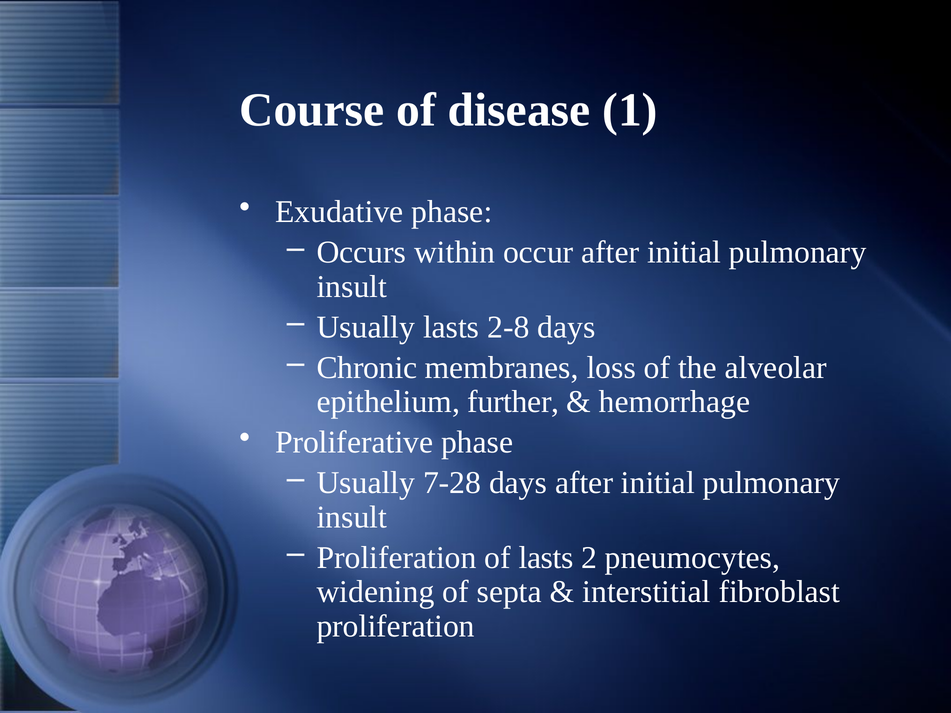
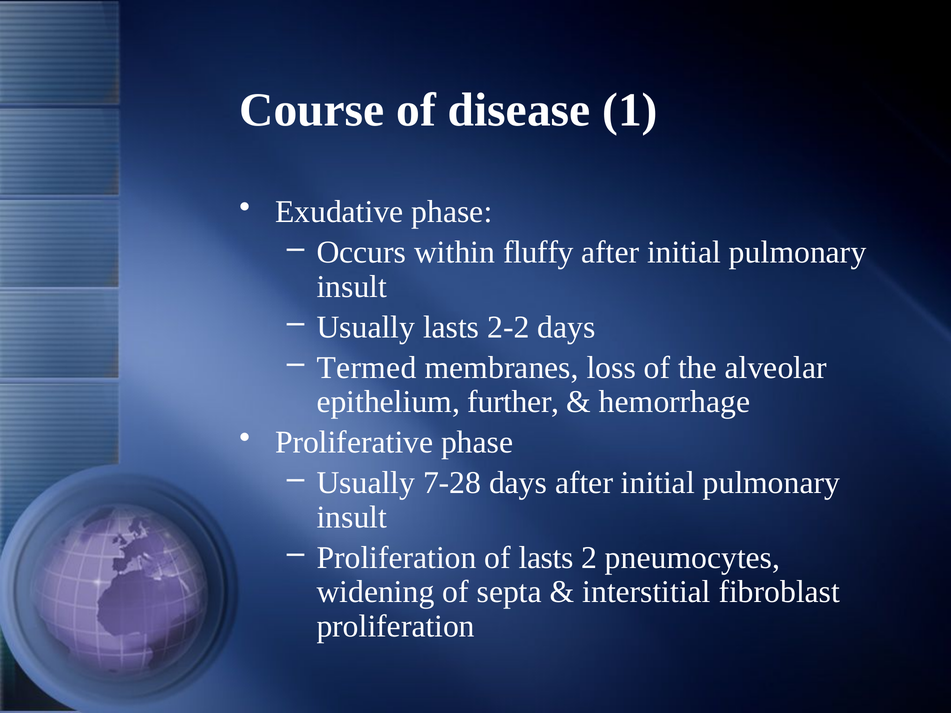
occur: occur -> fluffy (538, 252)
2-8: 2-8 -> 2-2 (508, 327)
Chronic: Chronic -> Termed (367, 368)
